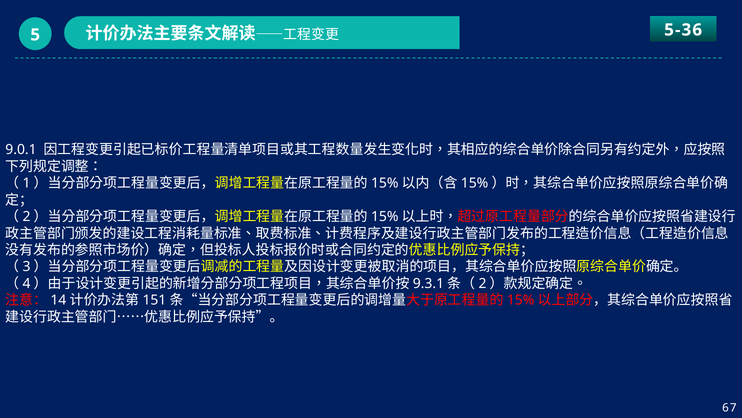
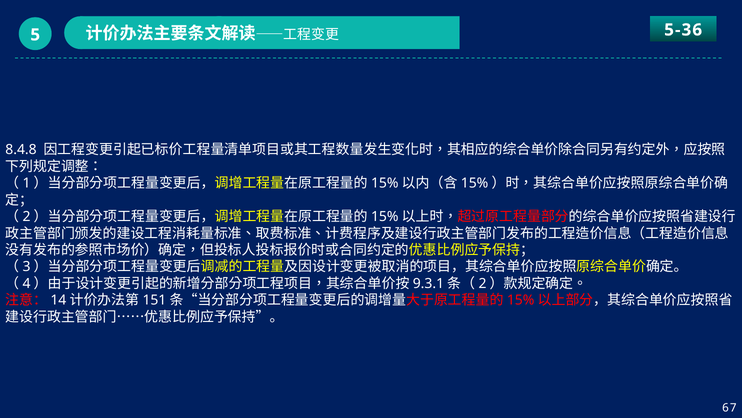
9.0.1: 9.0.1 -> 8.4.8 (21, 150)
